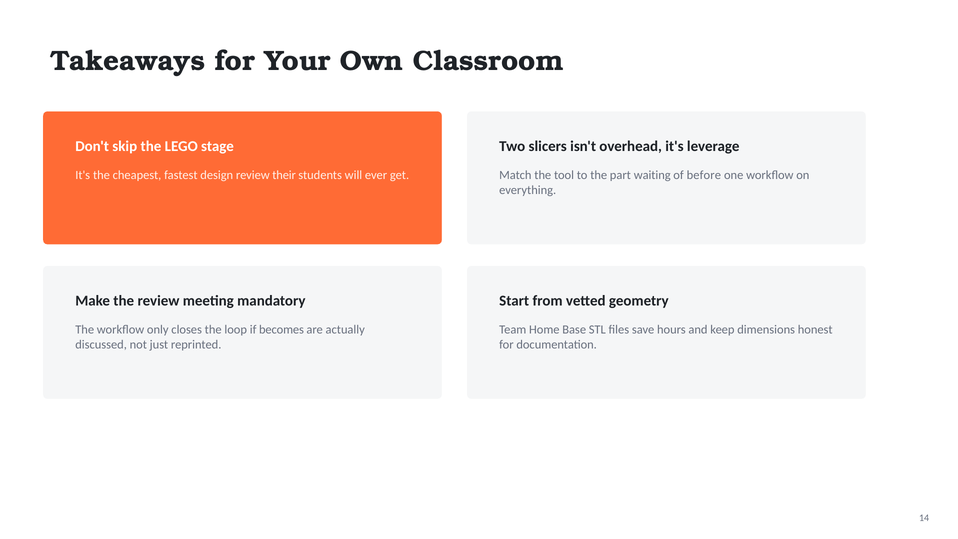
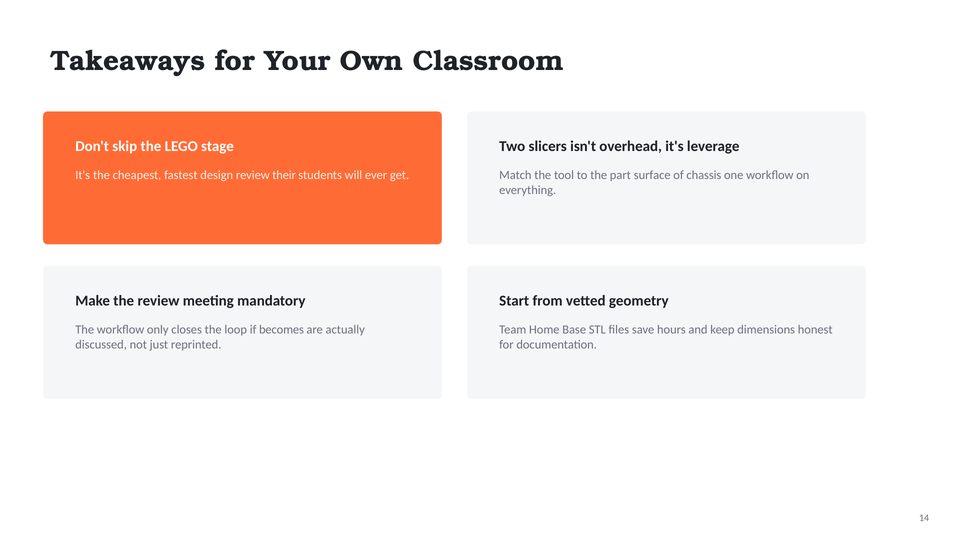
waiting: waiting -> surface (652, 175)
before: before -> chassis (704, 175)
